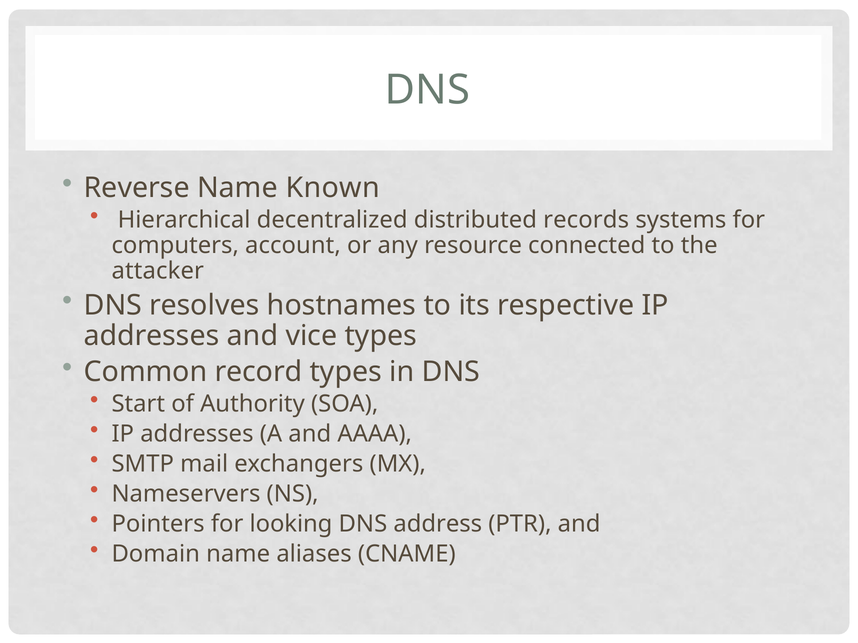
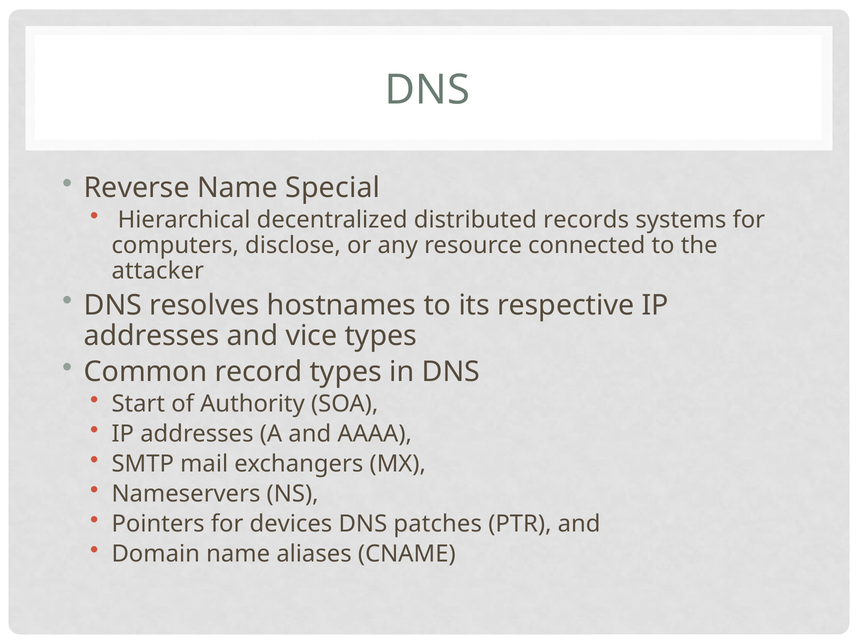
Known: Known -> Special (333, 188)
account: account -> disclose (293, 246)
looking: looking -> devices (291, 524)
address: address -> patches (438, 524)
